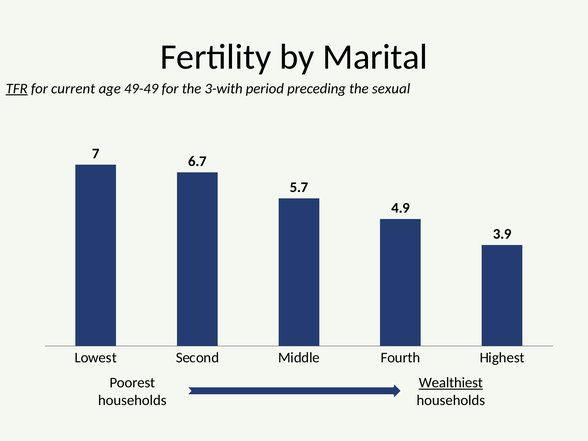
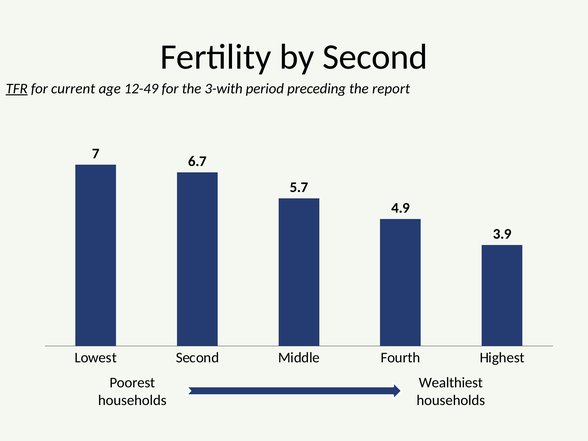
by Marital: Marital -> Second (375, 57)
49-49: 49-49 -> 12-49 (141, 89)
sexual: sexual -> report (391, 89)
Wealthiest underline: present -> none (451, 383)
